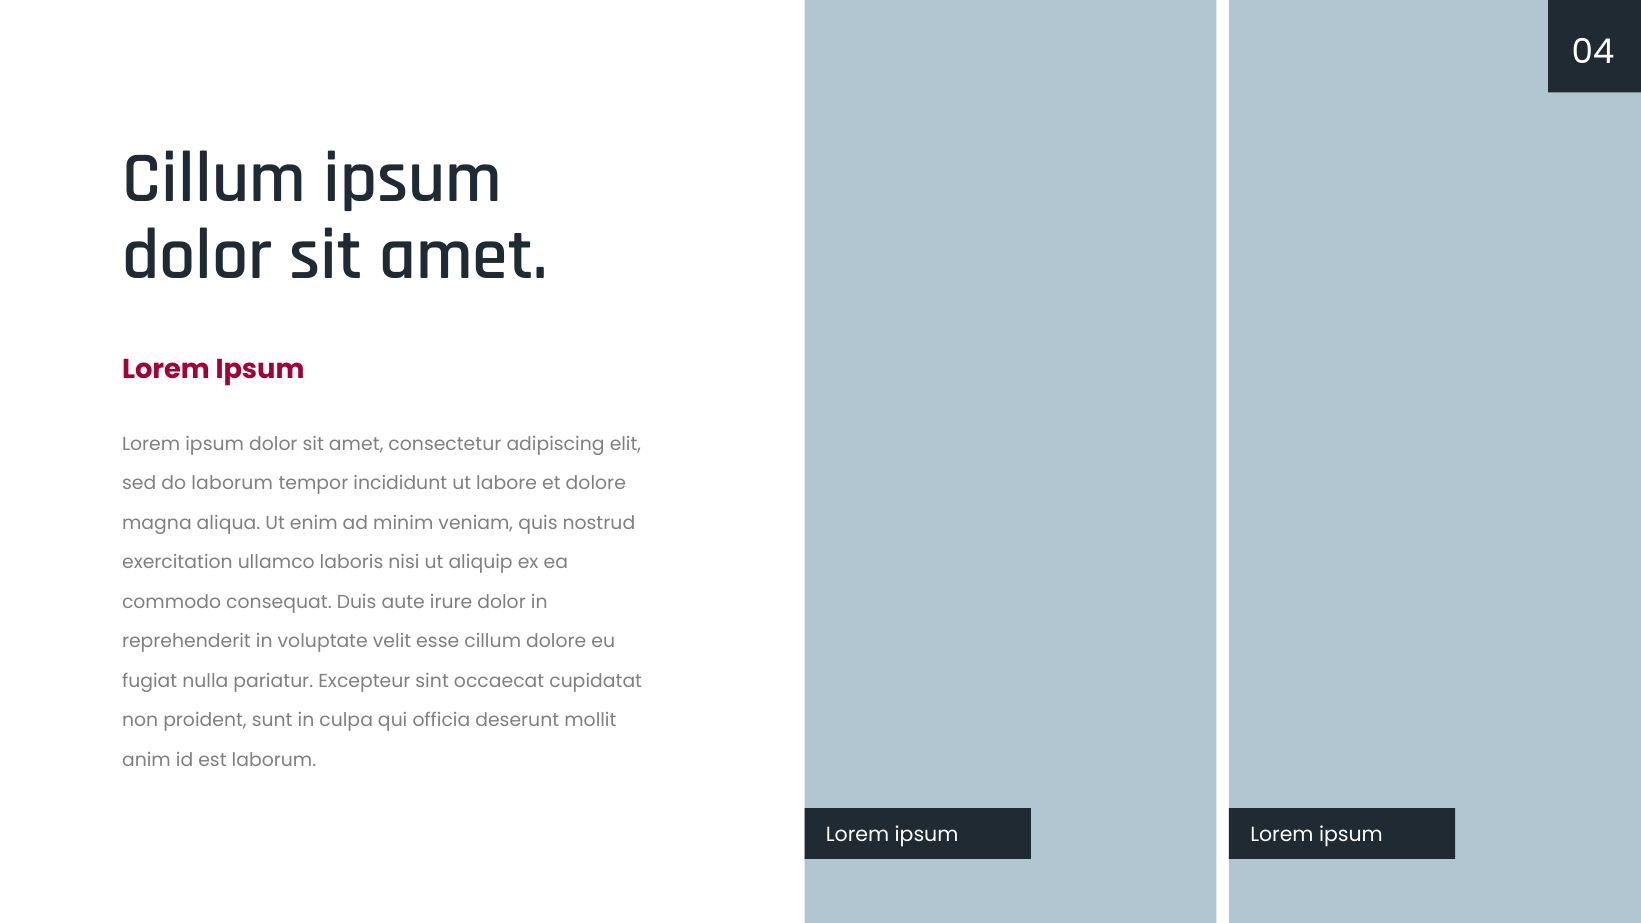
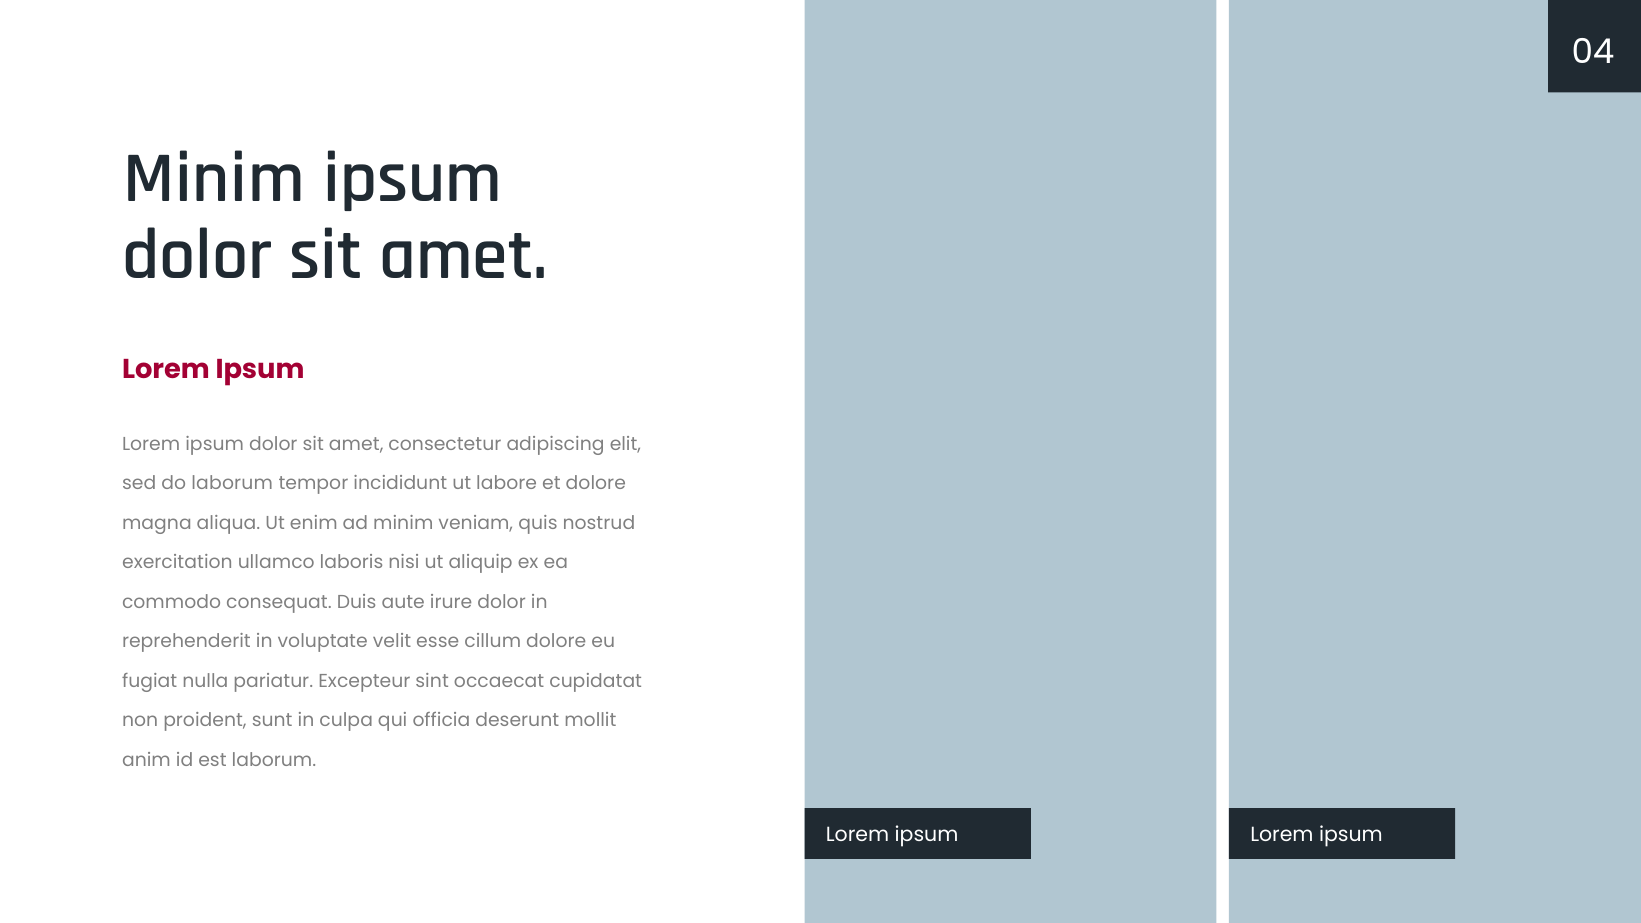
Cillum: Cillum -> Minim (214, 178)
